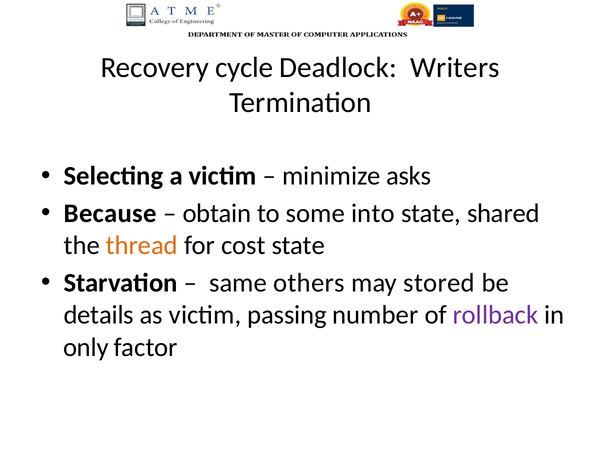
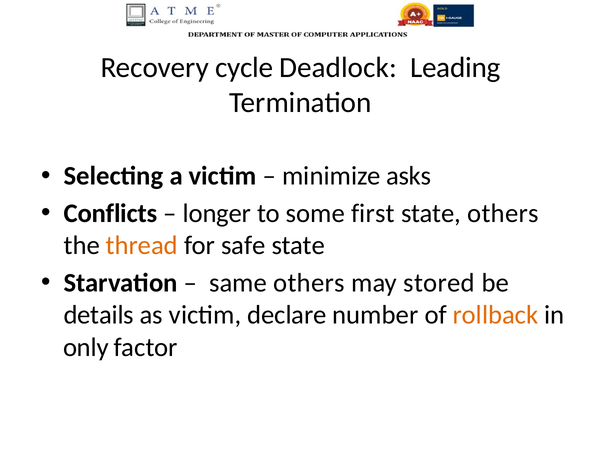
Writers: Writers -> Leading (455, 68)
Because: Because -> Conflicts (110, 213)
obtain: obtain -> longer (217, 213)
into: into -> first (373, 213)
state shared: shared -> others (503, 213)
cost: cost -> safe (243, 245)
passing: passing -> declare (287, 315)
rollback colour: purple -> orange (495, 315)
